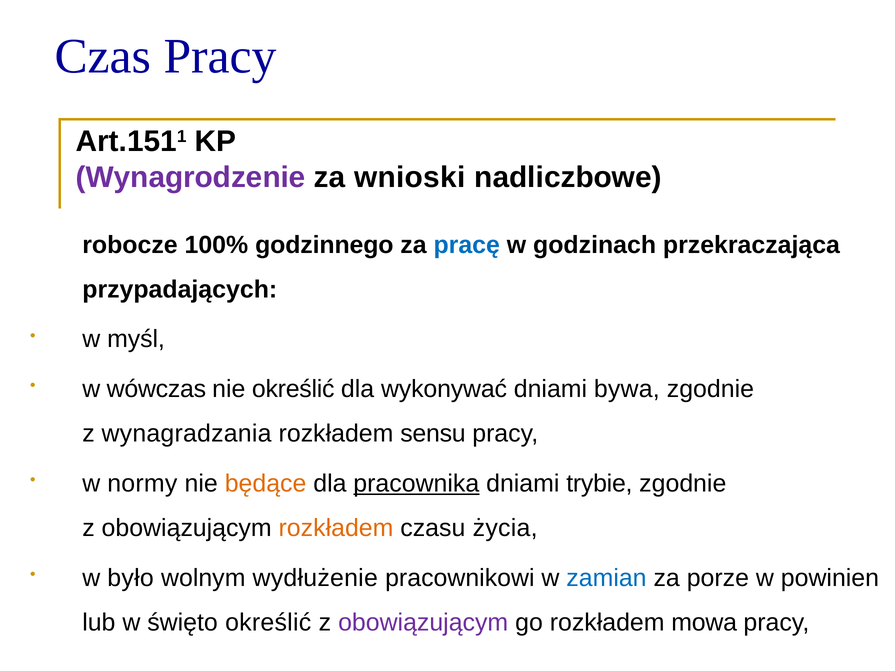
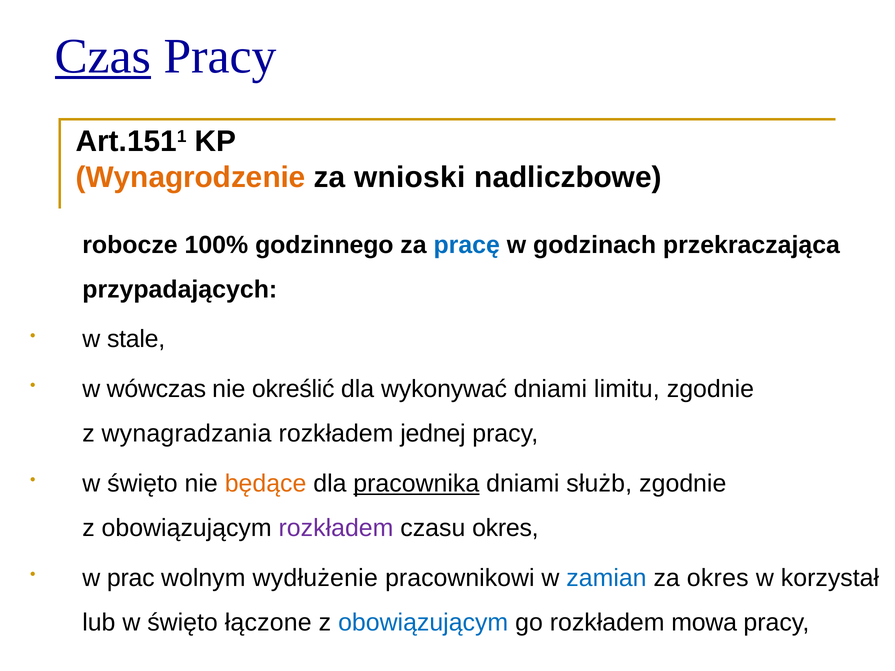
Czas underline: none -> present (103, 56)
Wynagrodzenie colour: purple -> orange (191, 177)
myśl: myśl -> stale (136, 339)
bywa: bywa -> limitu (627, 389)
sensu: sensu -> jednej (433, 434)
normy: normy -> święto (142, 484)
trybie: trybie -> służb (599, 484)
rozkładem colour: orange -> purple (336, 528)
czasu życia: życia -> okres (505, 528)
było: było -> prac (131, 578)
za porze: porze -> okres (718, 578)
powinien: powinien -> korzystał (830, 578)
święto określić: określić -> łączone (268, 623)
obowiązującym colour: purple -> blue (423, 623)
